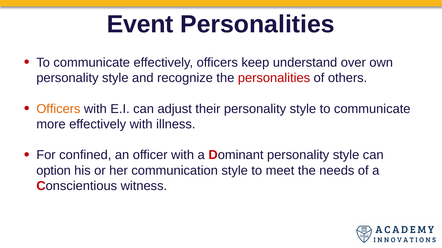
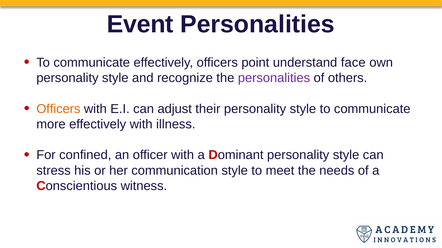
keep: keep -> point (255, 63)
over: over -> face (353, 63)
personalities colour: red -> purple (274, 78)
option: option -> stress (54, 171)
